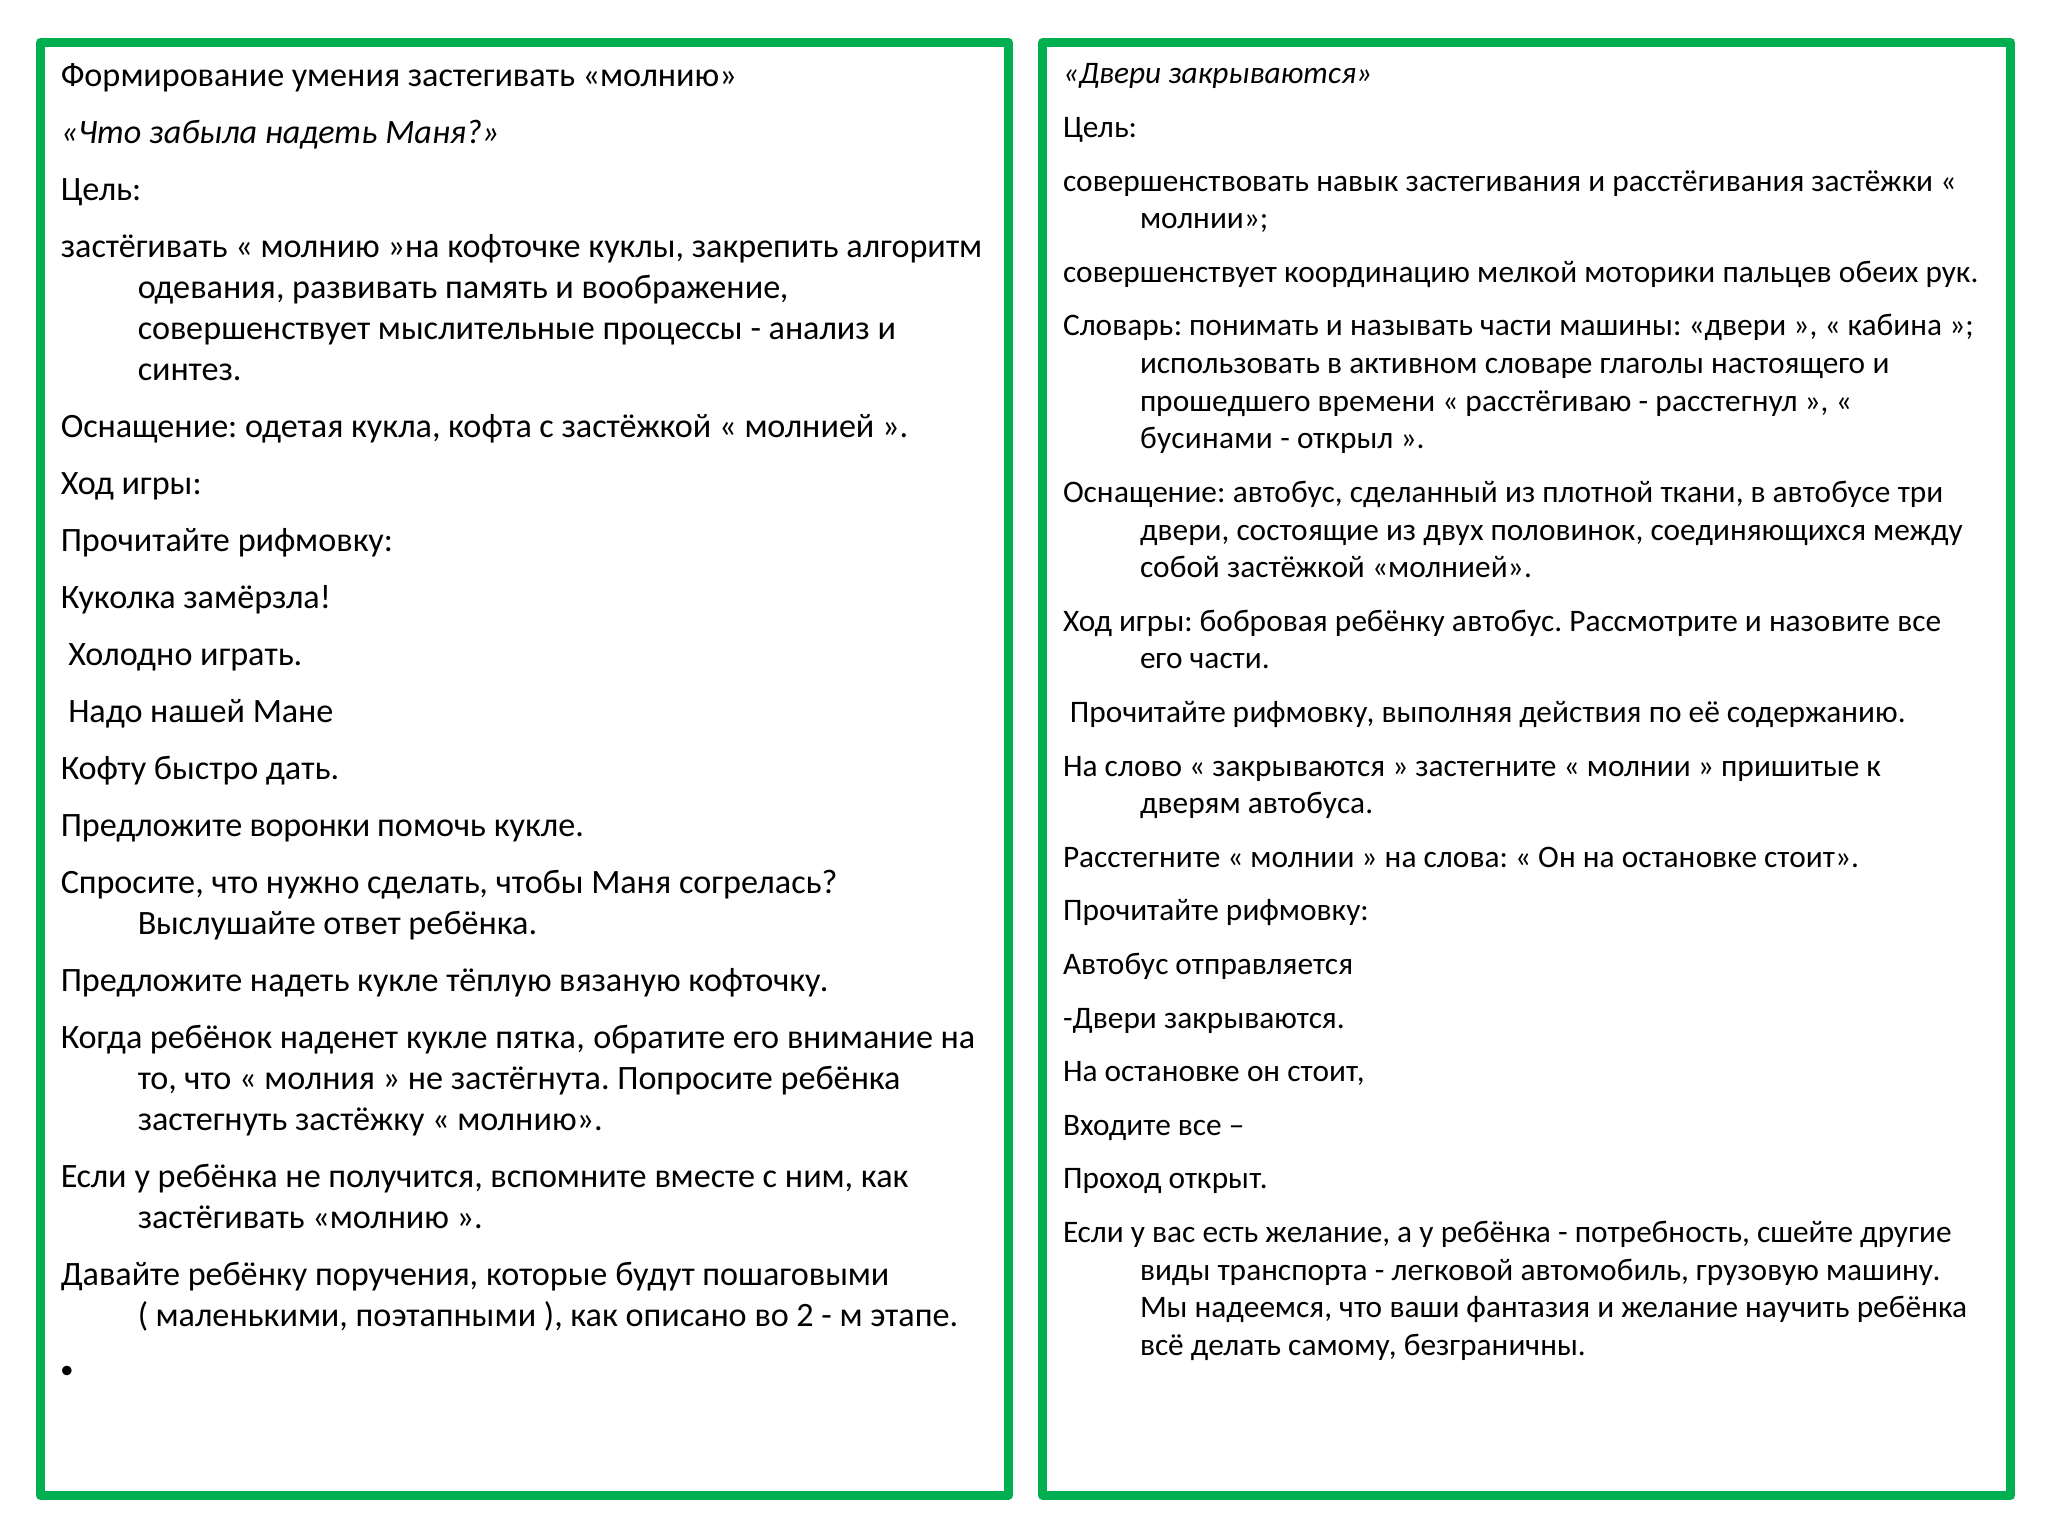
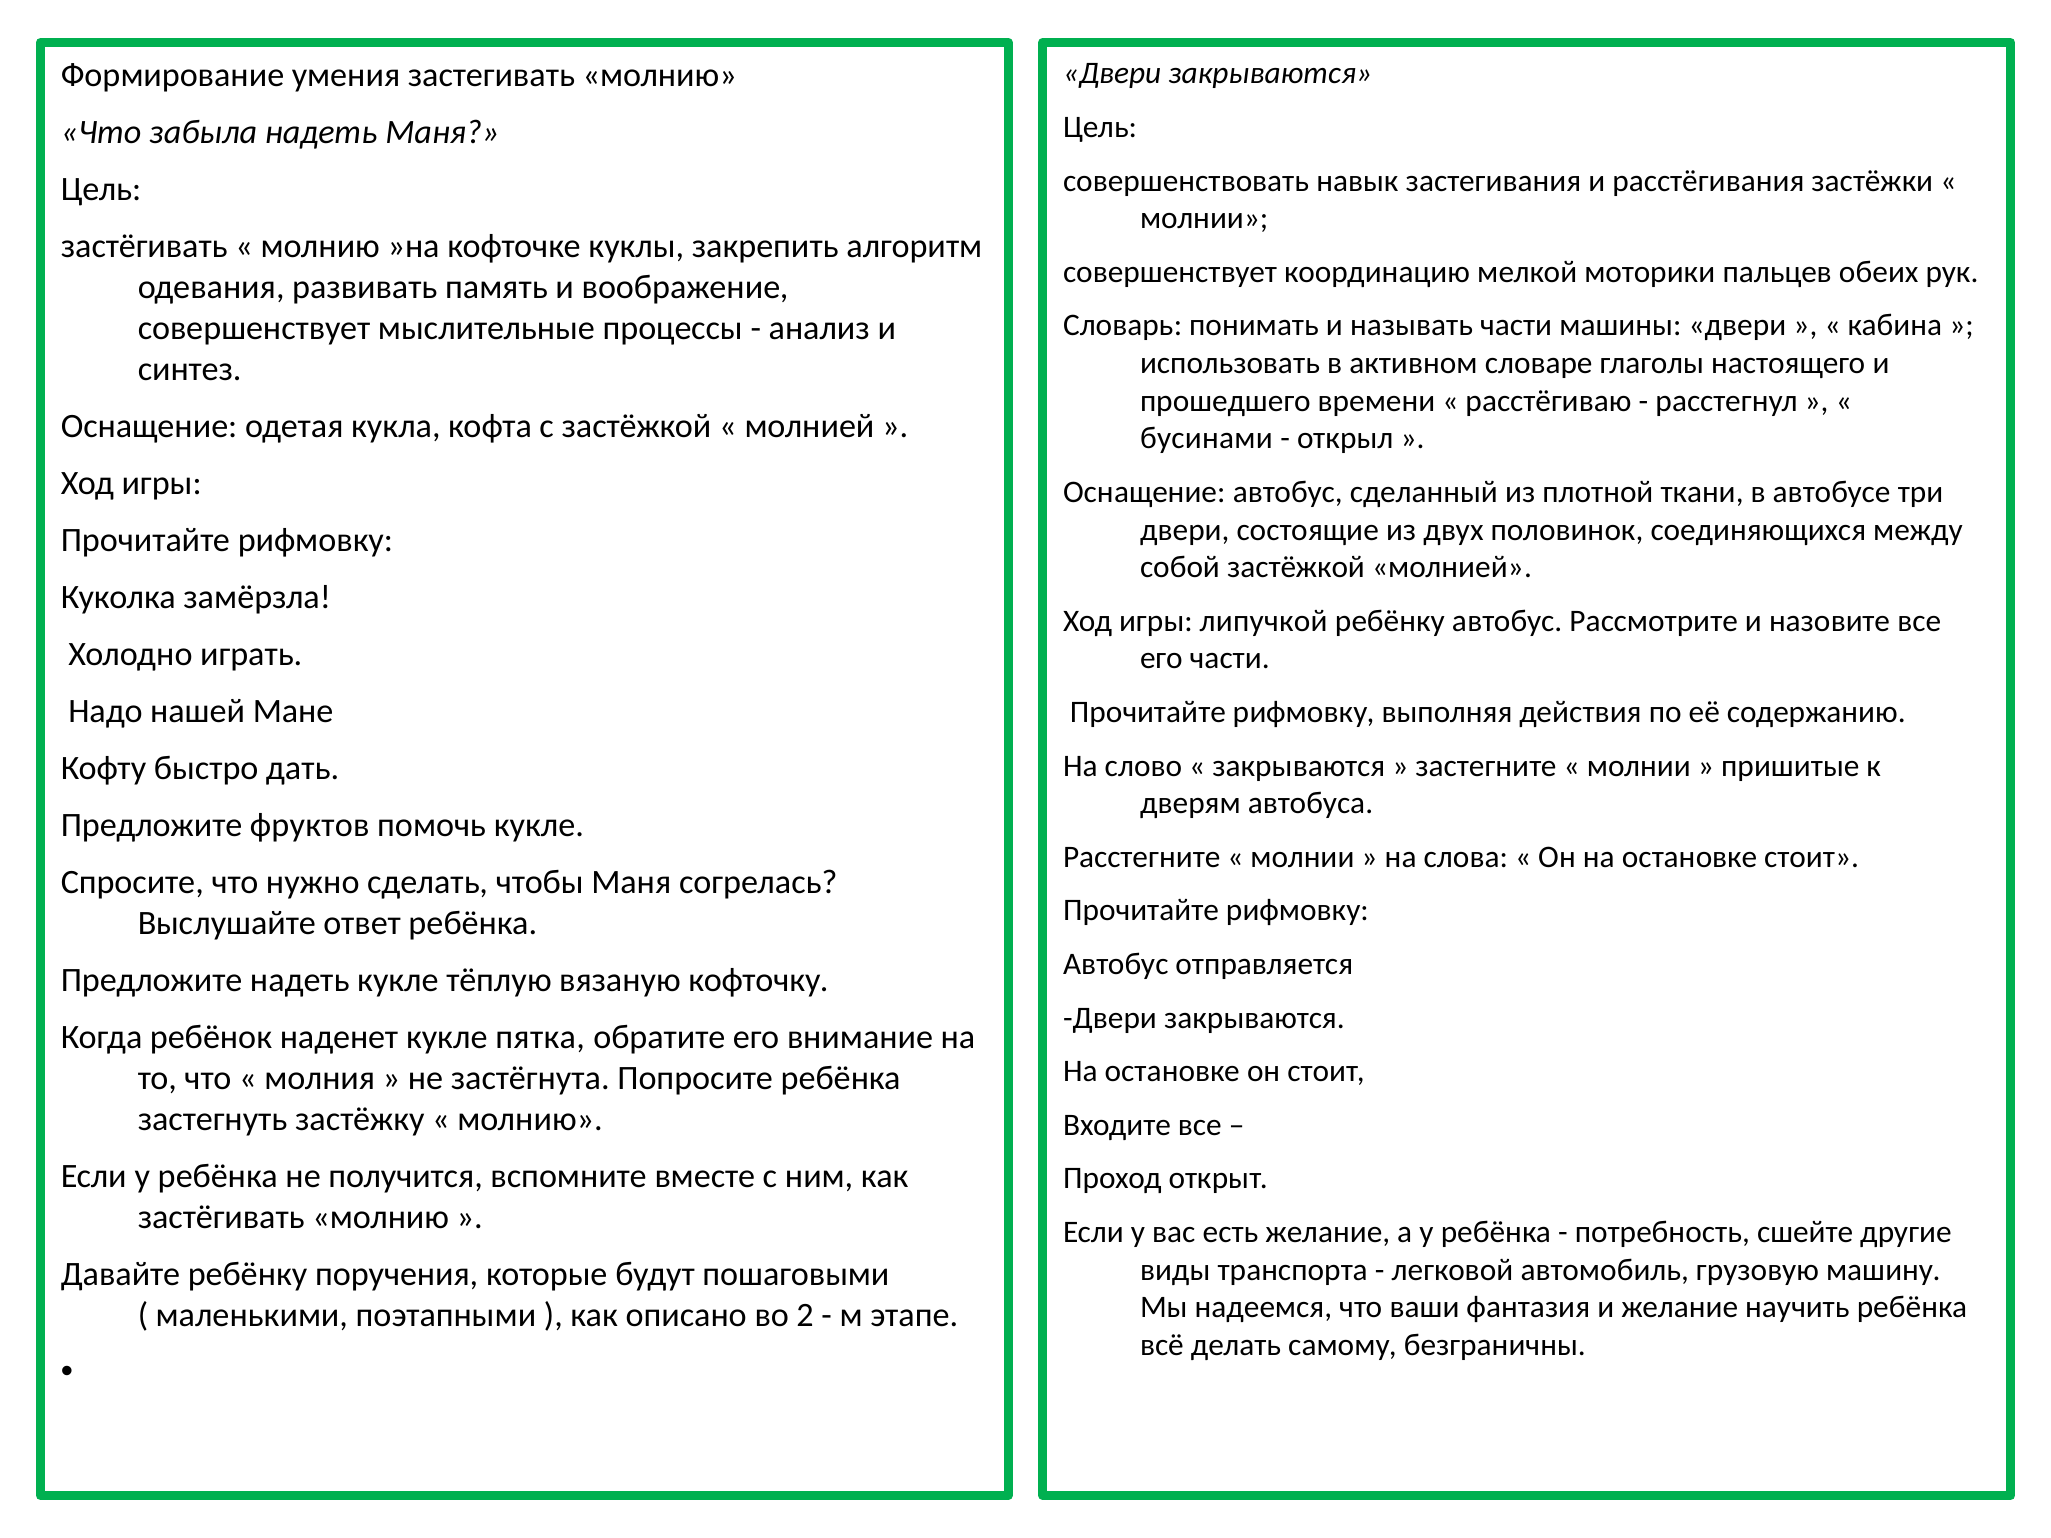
бобровая: бобровая -> липучкой (1264, 621)
воронки: воронки -> фруктов (310, 826)
